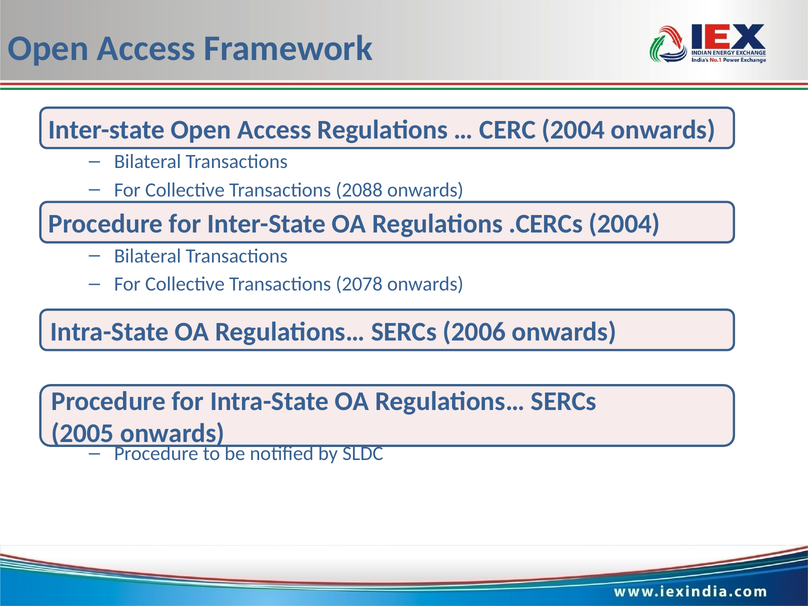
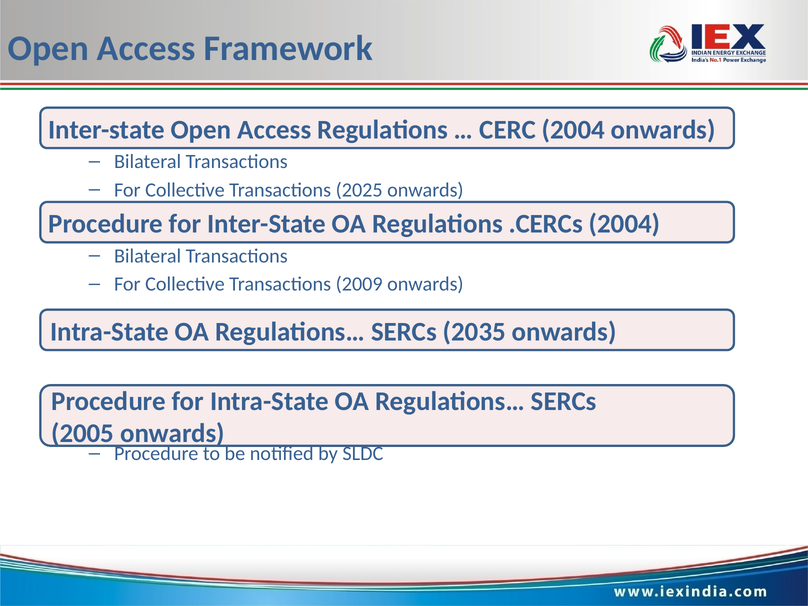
2088: 2088 -> 2025 (359, 190)
2078: 2078 -> 2009 (359, 284)
2006: 2006 -> 2035 (474, 332)
